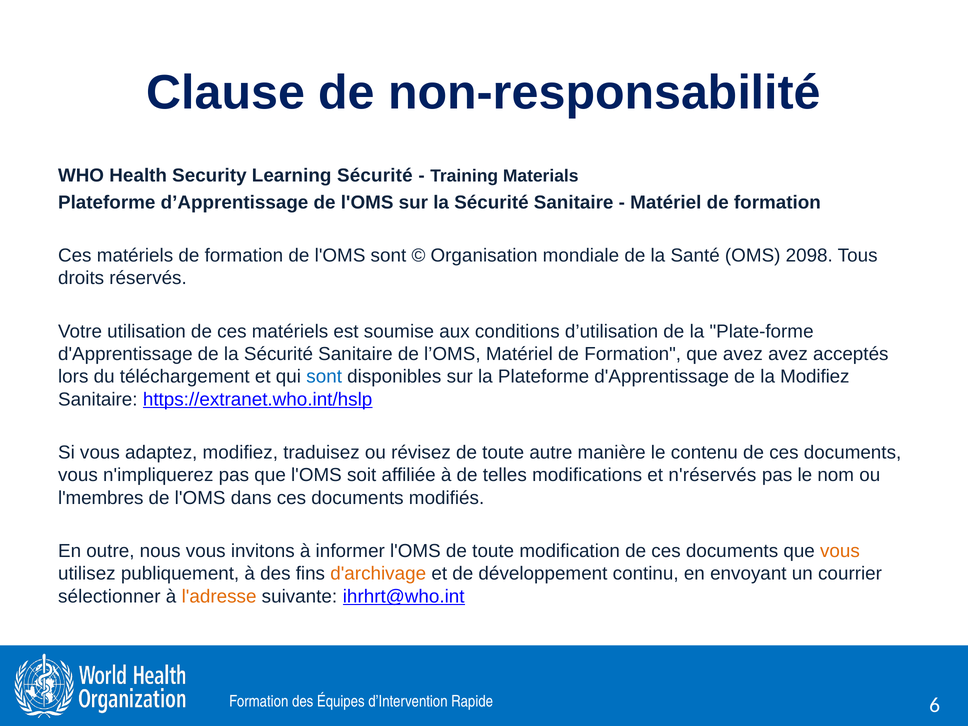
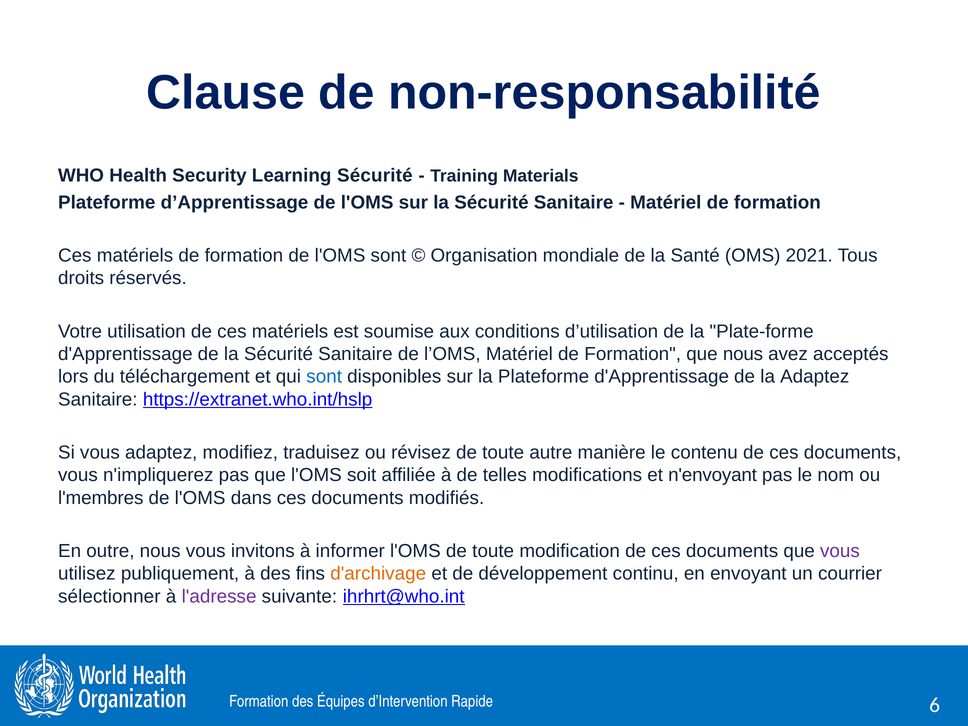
2098: 2098 -> 2021 (809, 256)
que avez: avez -> nous (743, 354)
la Modifiez: Modifiez -> Adaptez (815, 377)
n'réservés: n'réservés -> n'envoyant (713, 475)
vous colour: orange -> purple (840, 551)
l'adresse colour: orange -> purple (219, 596)
